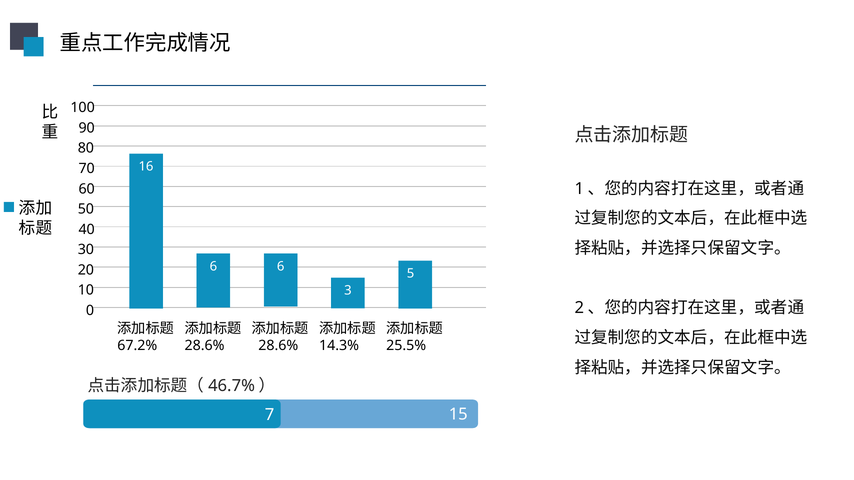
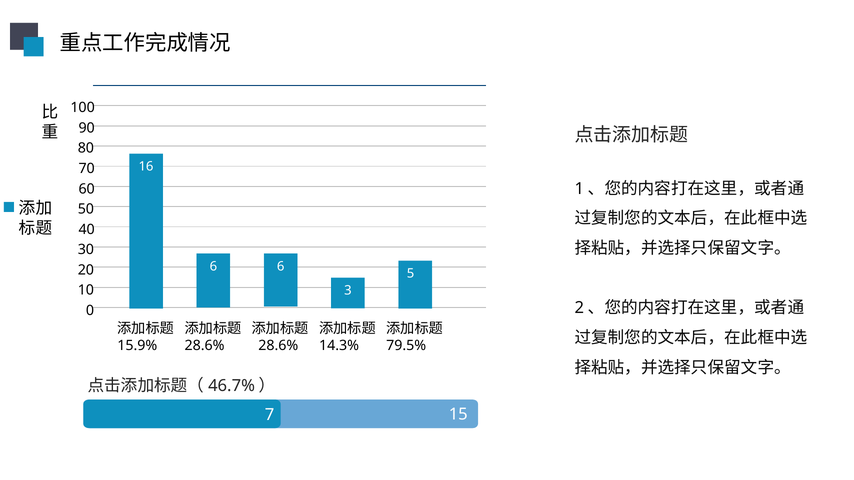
67.2%: 67.2% -> 15.9% (137, 346)
25.5%: 25.5% -> 79.5% (406, 346)
